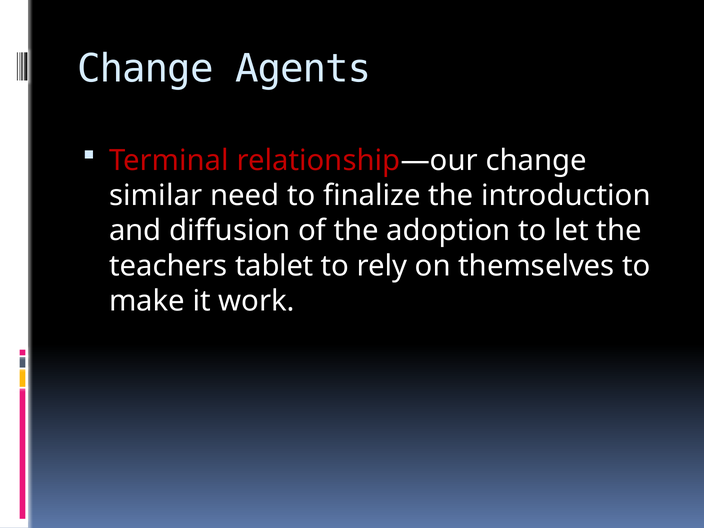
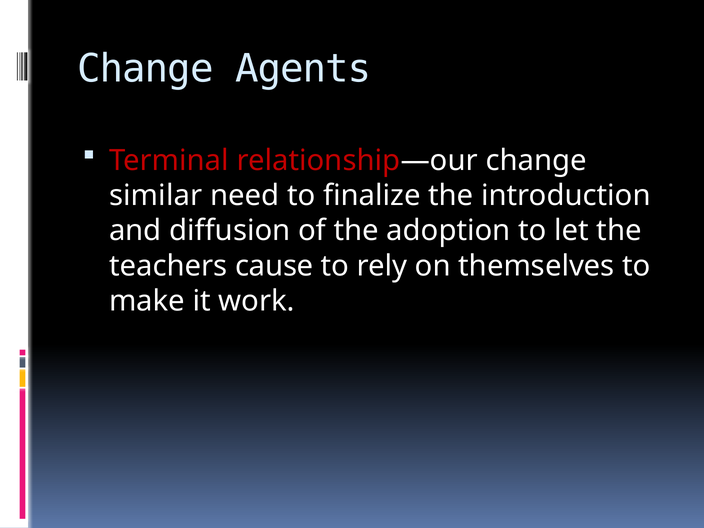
tablet: tablet -> cause (274, 266)
